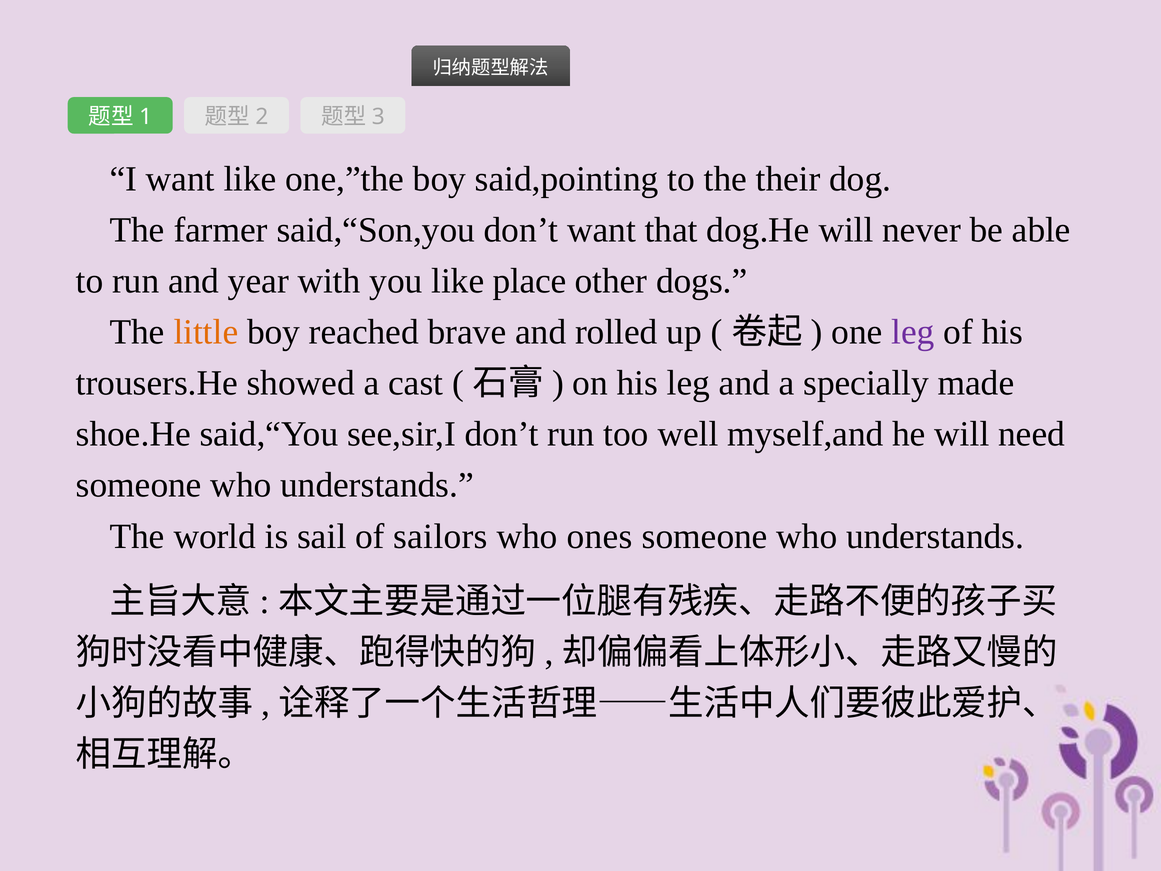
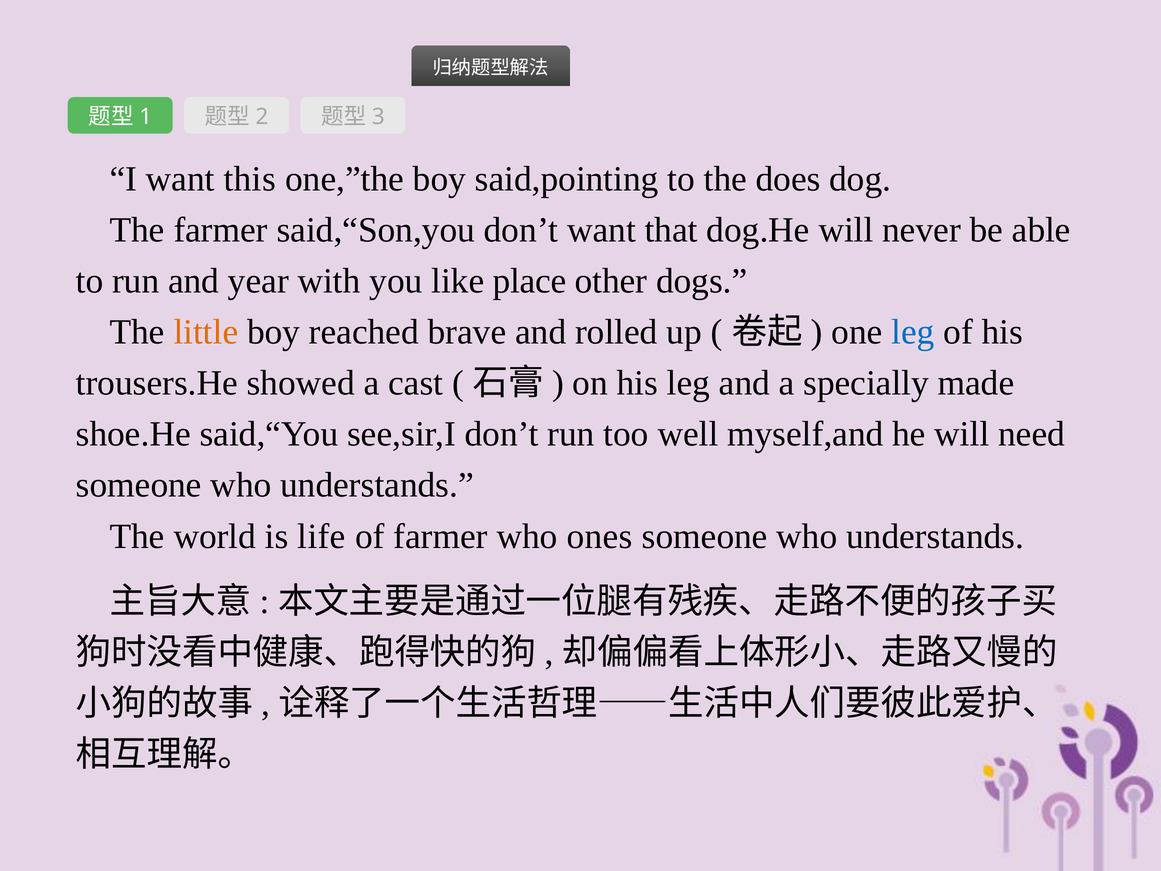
want like: like -> this (250, 179)
their: their -> does (788, 179)
leg colour: purple -> blue (913, 332)
sail: sail -> life (322, 536)
of sailors: sailors -> farmer (441, 536)
